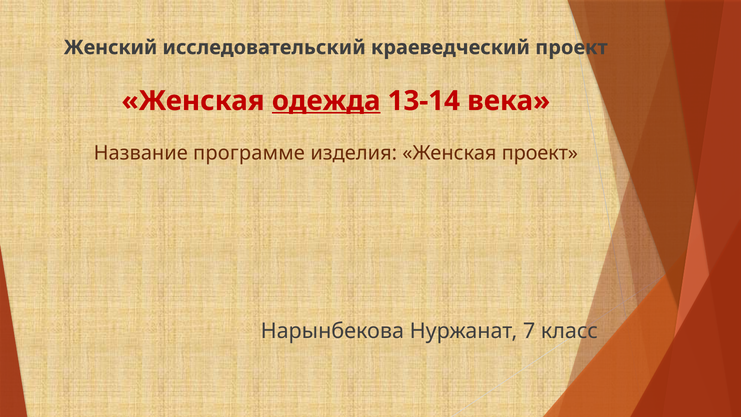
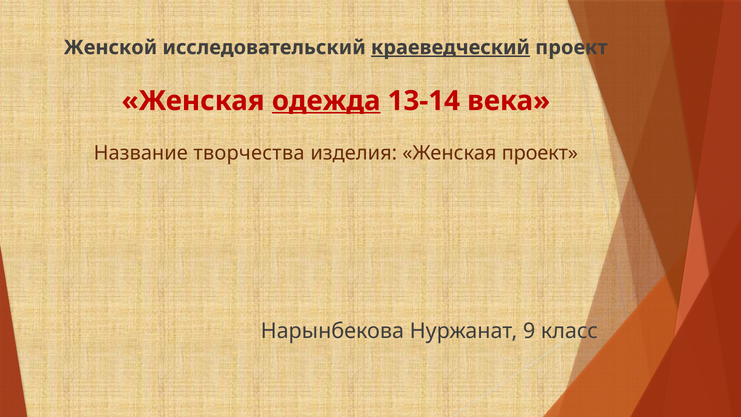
Женский: Женский -> Женской (110, 48)
краеведческий underline: none -> present (450, 48)
программе: программе -> творчества (249, 153)
7: 7 -> 9 (529, 331)
